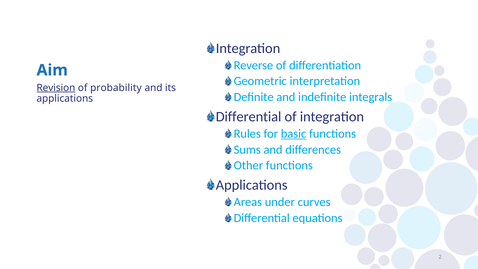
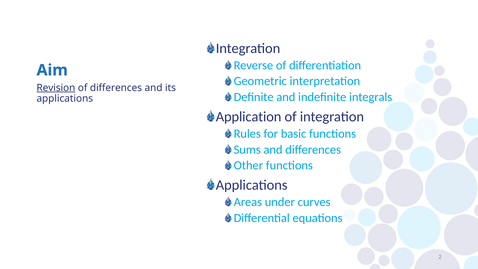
of probability: probability -> differences (116, 88)
Differential: Differential -> Application (249, 117)
basic underline: present -> none (294, 134)
